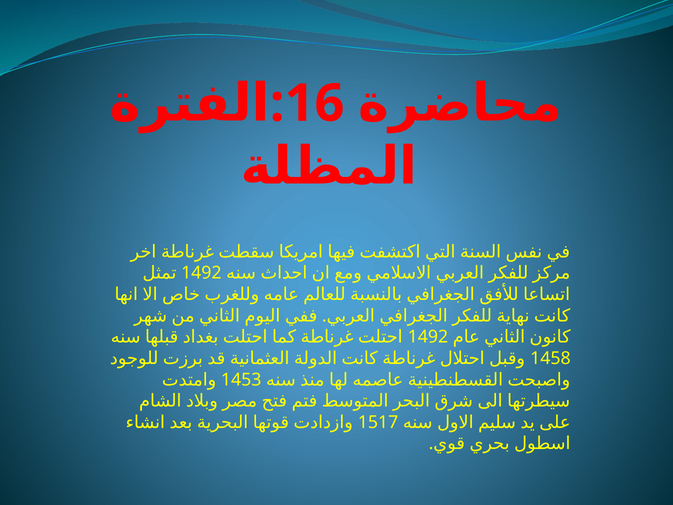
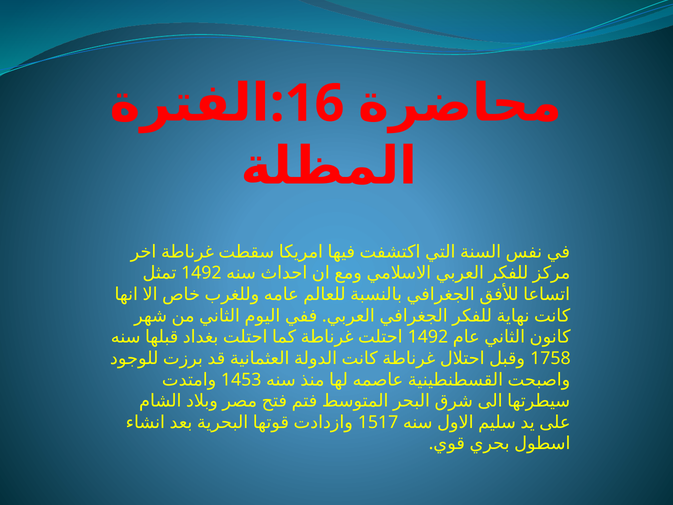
1458: 1458 -> 1758 (550, 358)
